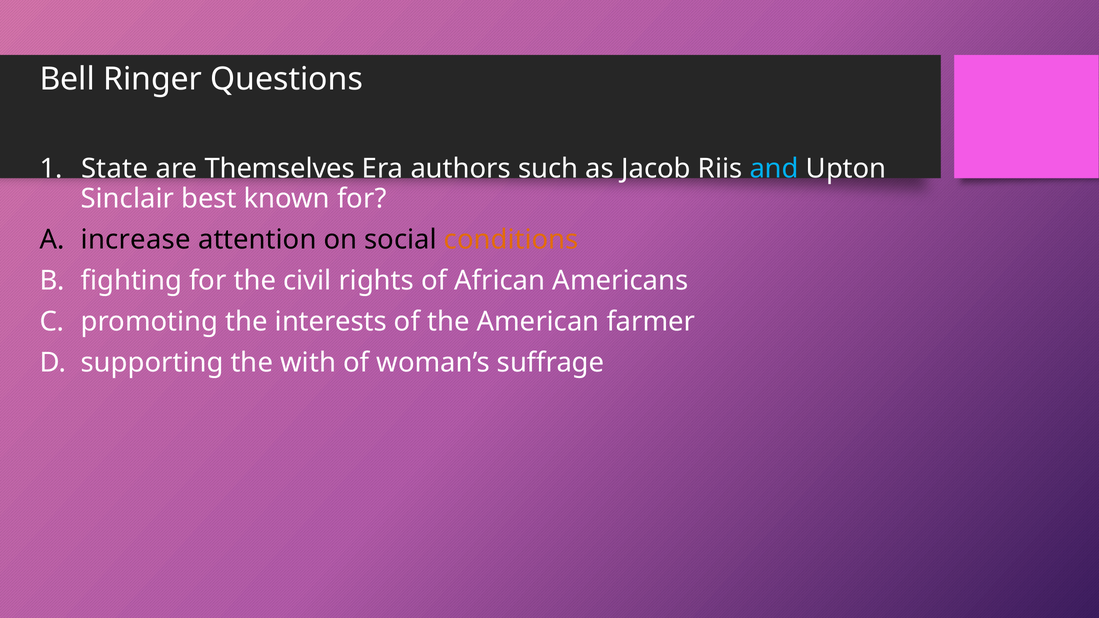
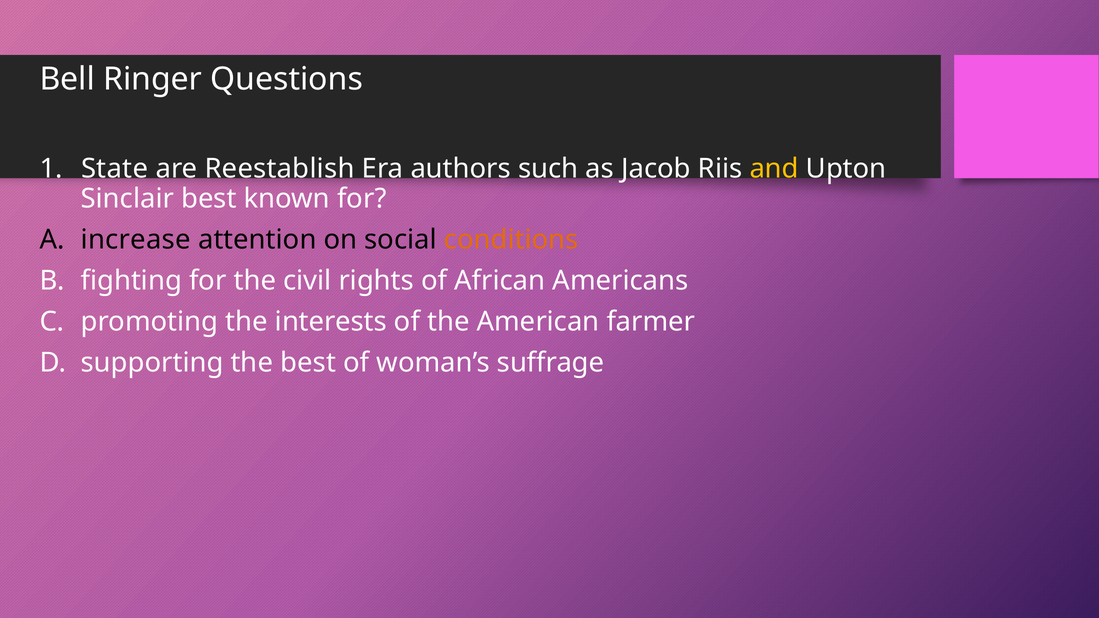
Themselves: Themselves -> Reestablish (280, 169)
and colour: light blue -> yellow (774, 169)
the with: with -> best (308, 363)
